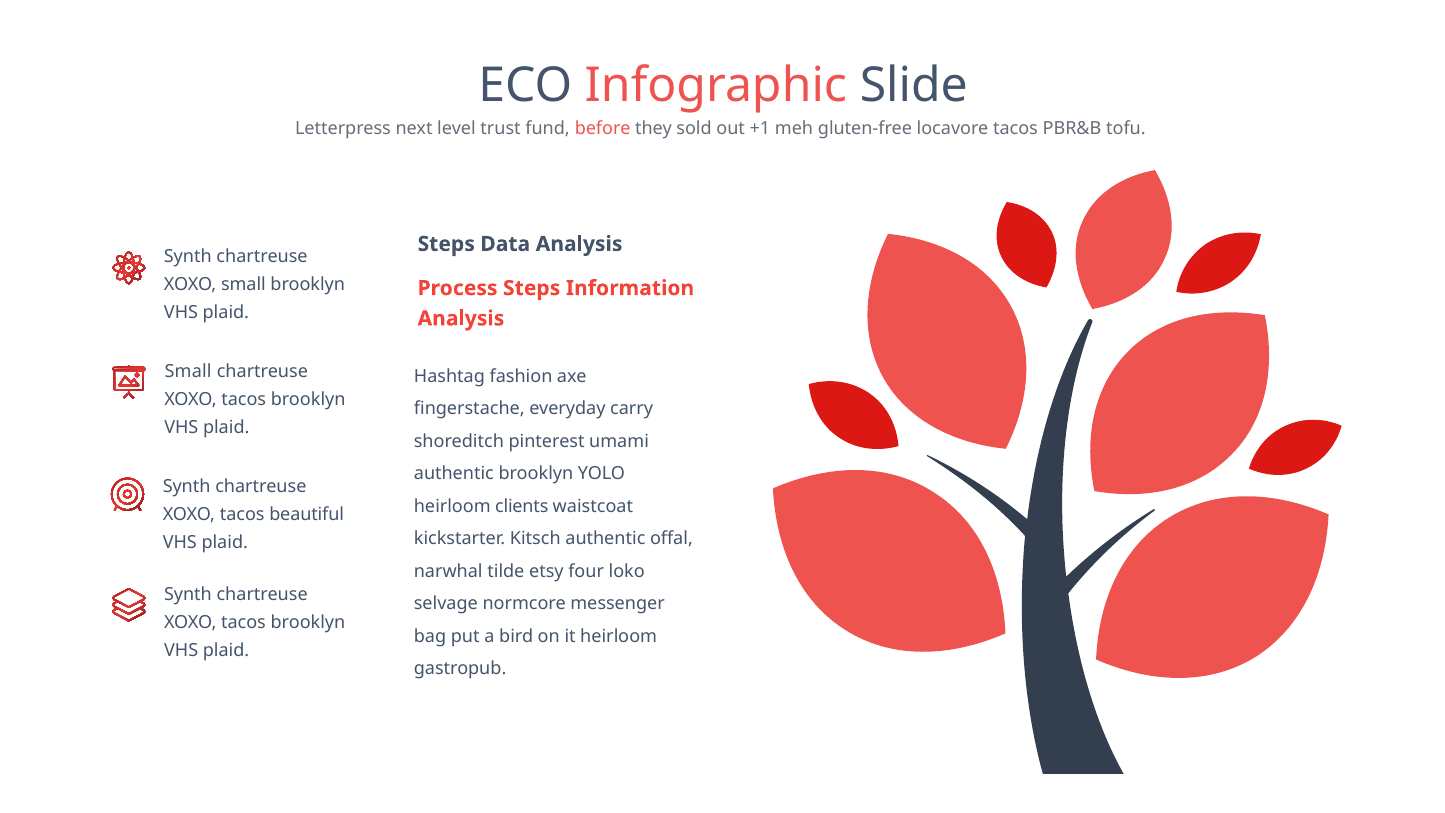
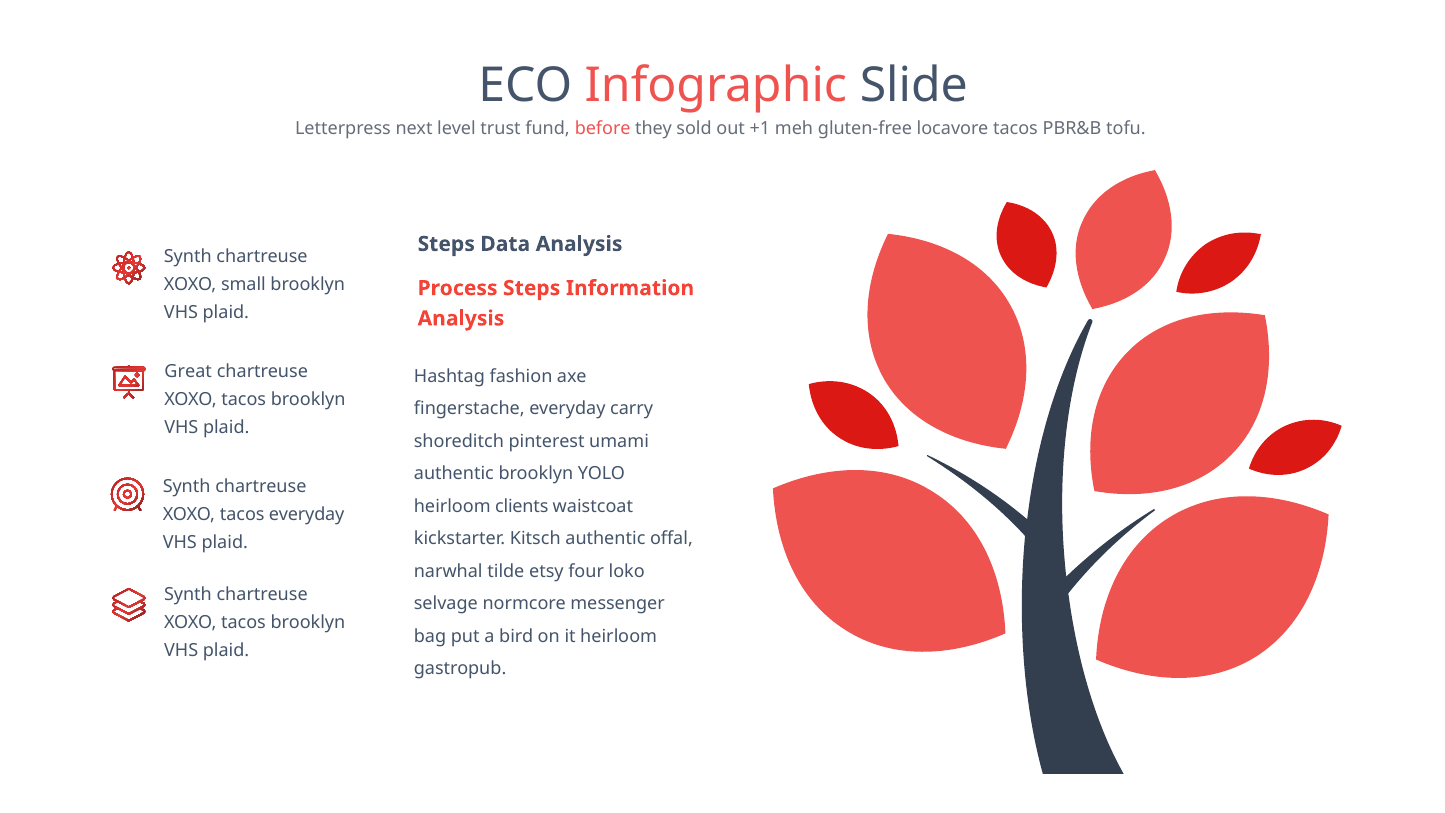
Small: Small -> Great (188, 372)
tacos beautiful: beautiful -> everyday (307, 515)
